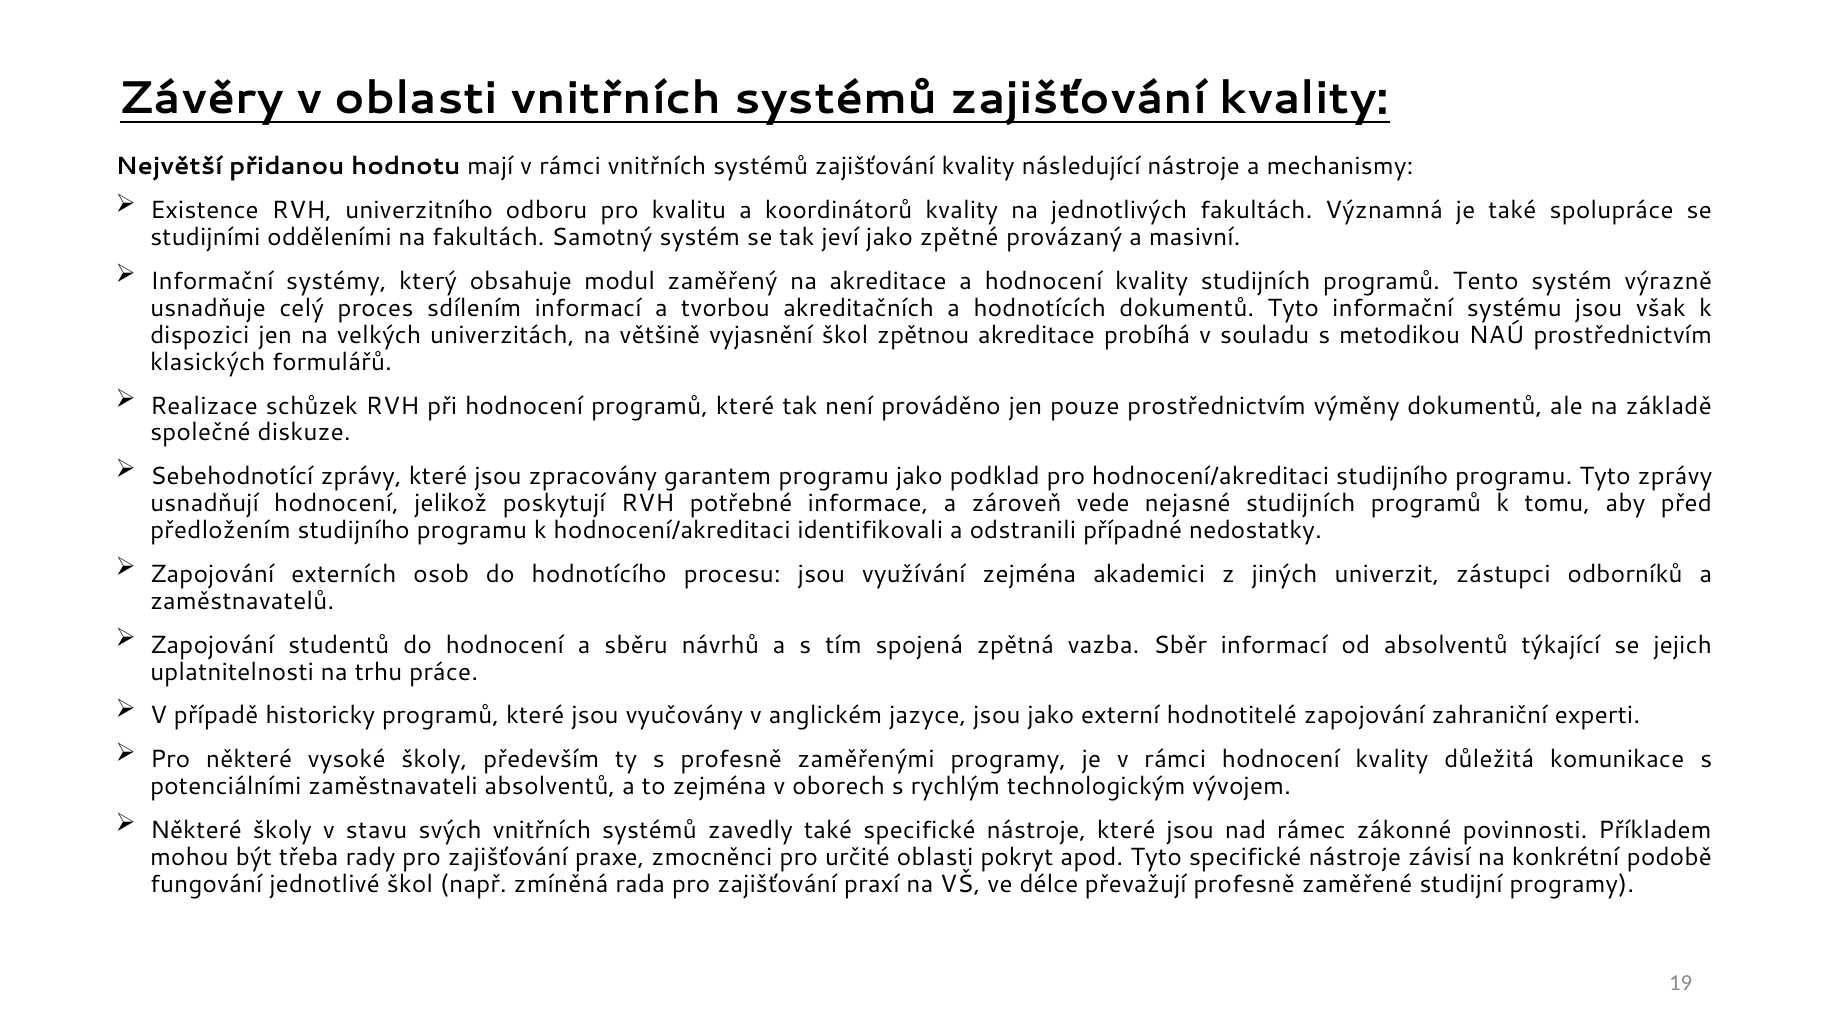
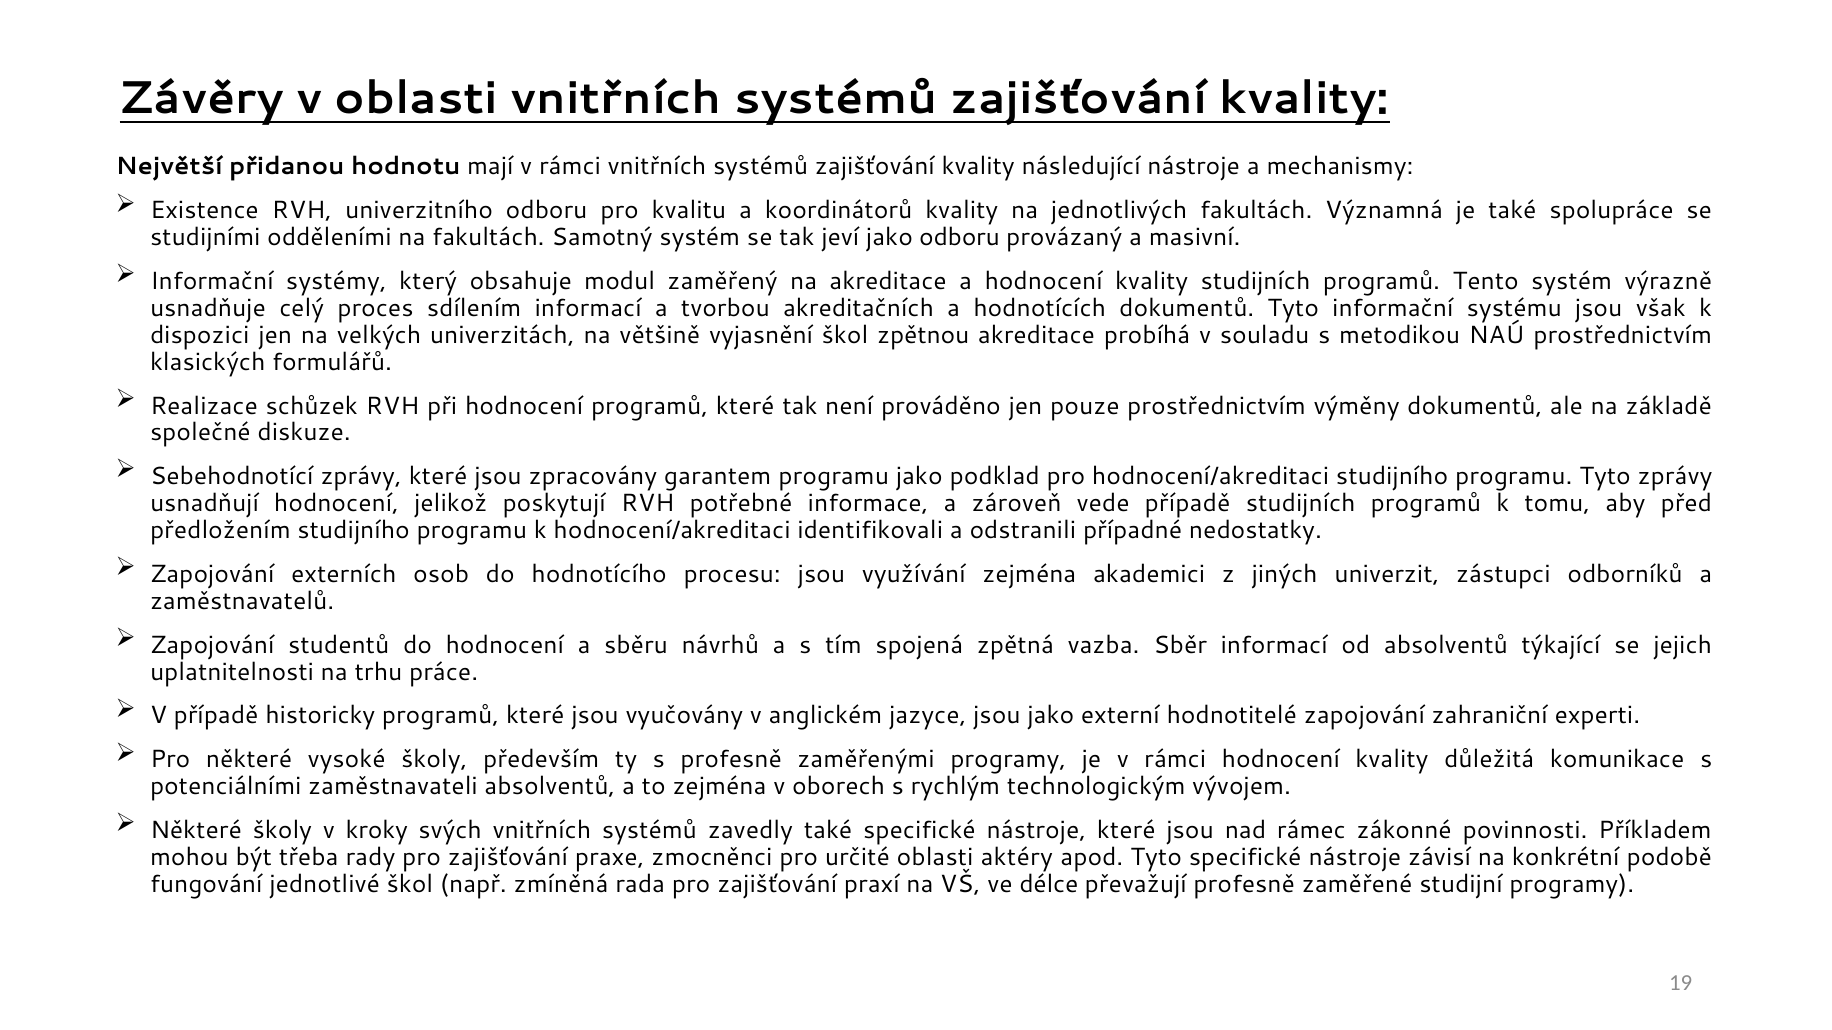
jako zpětné: zpětné -> odboru (960, 238)
vede nejasné: nejasné -> případě (1188, 504)
stavu: stavu -> kroky (377, 831)
pokryt: pokryt -> aktéry (1017, 858)
